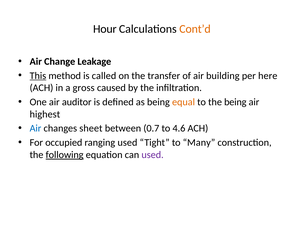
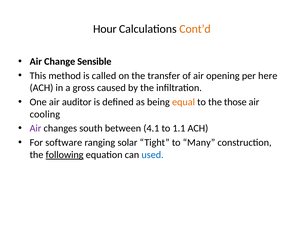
Leakage: Leakage -> Sensible (94, 62)
This underline: present -> none (38, 76)
building: building -> opening (223, 76)
the being: being -> those (235, 102)
highest: highest -> cooling (45, 114)
Air colour: blue -> purple (35, 128)
sheet: sheet -> south (91, 128)
0.7: 0.7 -> 4.1 (151, 128)
4.6: 4.6 -> 1.1 (179, 128)
occupied: occupied -> software (64, 143)
ranging used: used -> solar (127, 143)
used colour: purple -> blue (153, 155)
